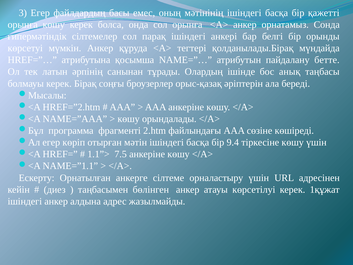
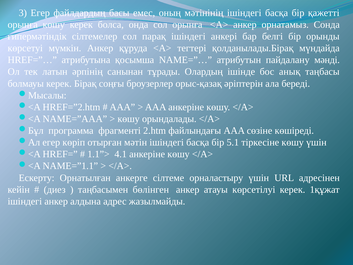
бетте: бетте -> мәнді (327, 60)
9.4: 9.4 -> 5.1 (233, 142)
7.5: 7.5 -> 4.1 (121, 154)
